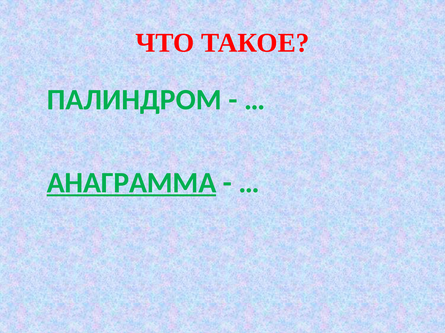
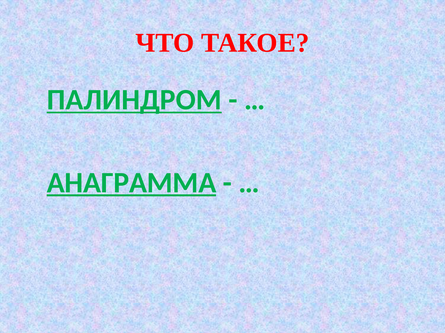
ПАЛИНДРОМ underline: none -> present (134, 100)
